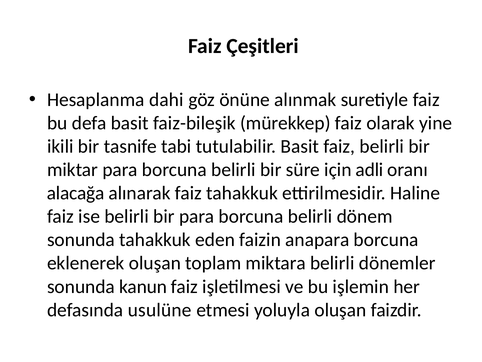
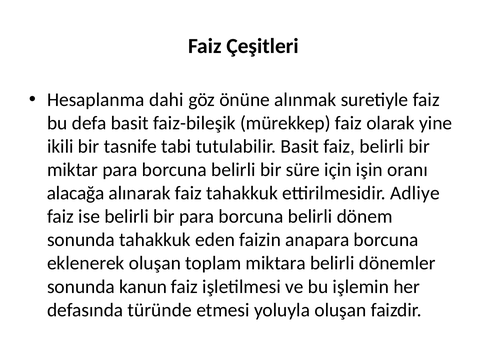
adli: adli -> işin (369, 170)
Haline: Haline -> Adliye (415, 193)
usulüne: usulüne -> türünde (160, 309)
